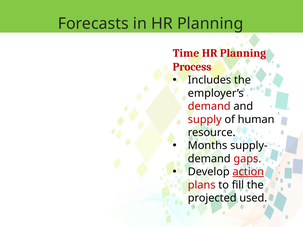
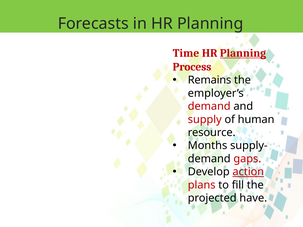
Planning underline: none -> present (243, 53)
Includes: Includes -> Remains (210, 80)
used: used -> have (253, 198)
